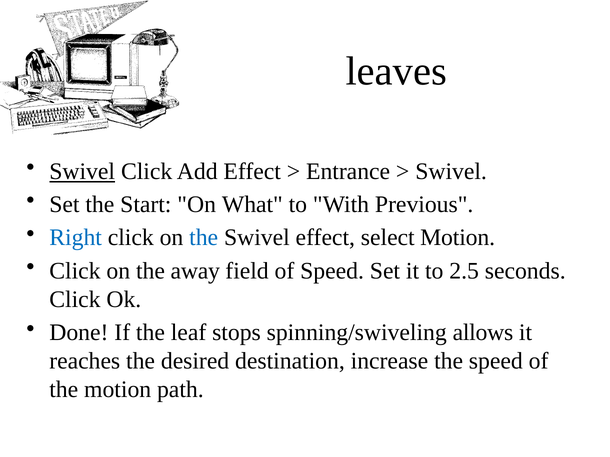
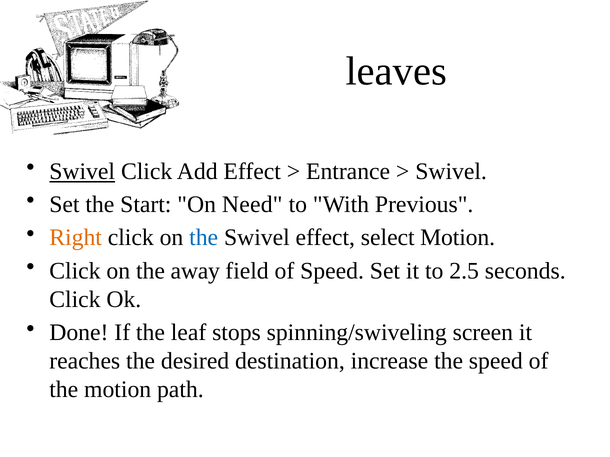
What: What -> Need (252, 205)
Right colour: blue -> orange (76, 238)
allows: allows -> screen (483, 333)
